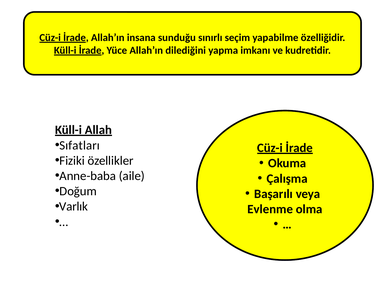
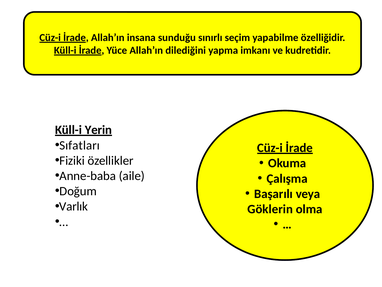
Allah: Allah -> Yerin (98, 130)
Evlenme: Evlenme -> Göklerin (270, 209)
